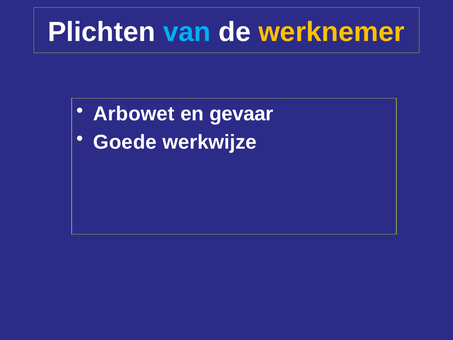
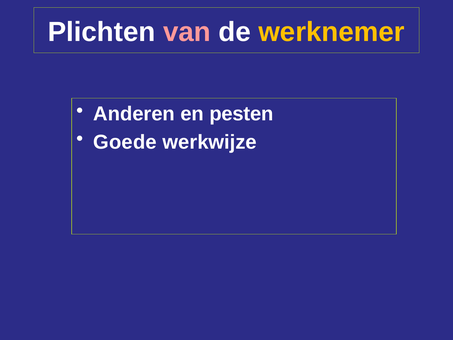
van colour: light blue -> pink (187, 32)
Arbowet: Arbowet -> Anderen (134, 114)
gevaar: gevaar -> pesten (241, 114)
